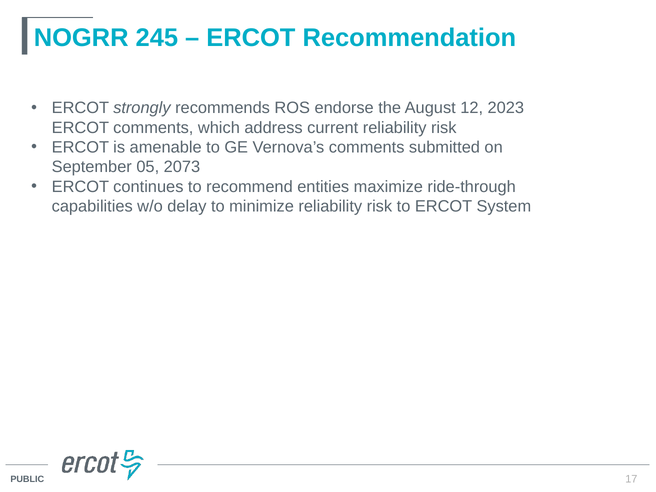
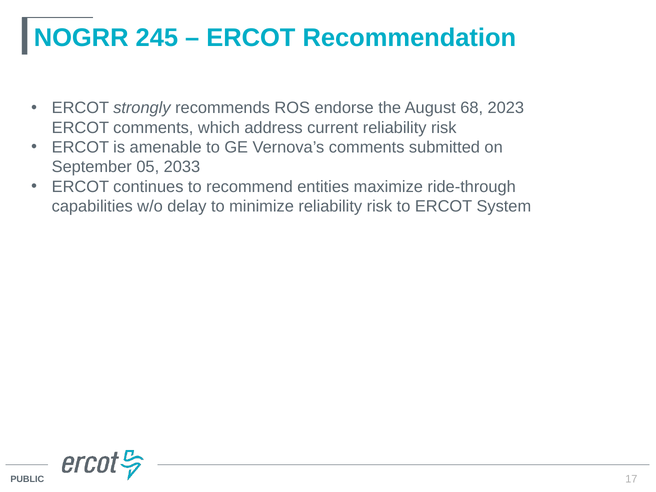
12: 12 -> 68 (472, 108)
2073: 2073 -> 2033 (182, 167)
